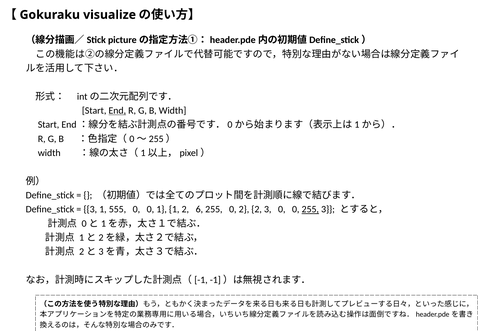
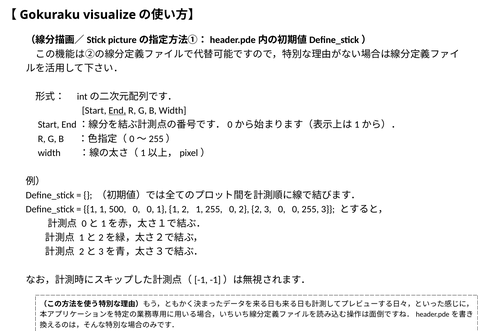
3: 3 -> 1 (90, 209)
555: 555 -> 500 (117, 209)
2 6: 6 -> 1 (199, 209)
255 underline: present -> none (310, 209)
